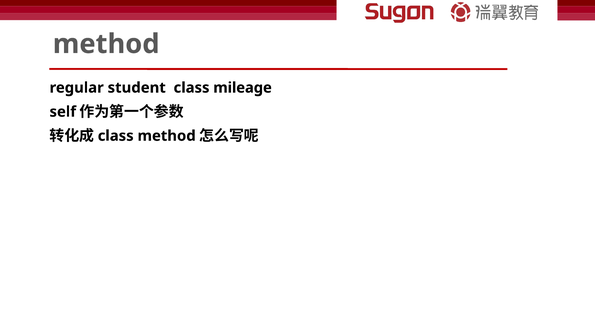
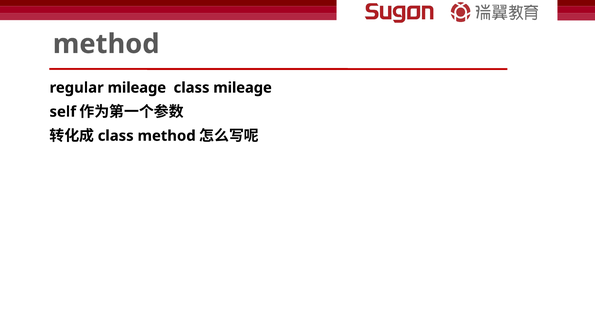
regular student: student -> mileage (137, 88)
